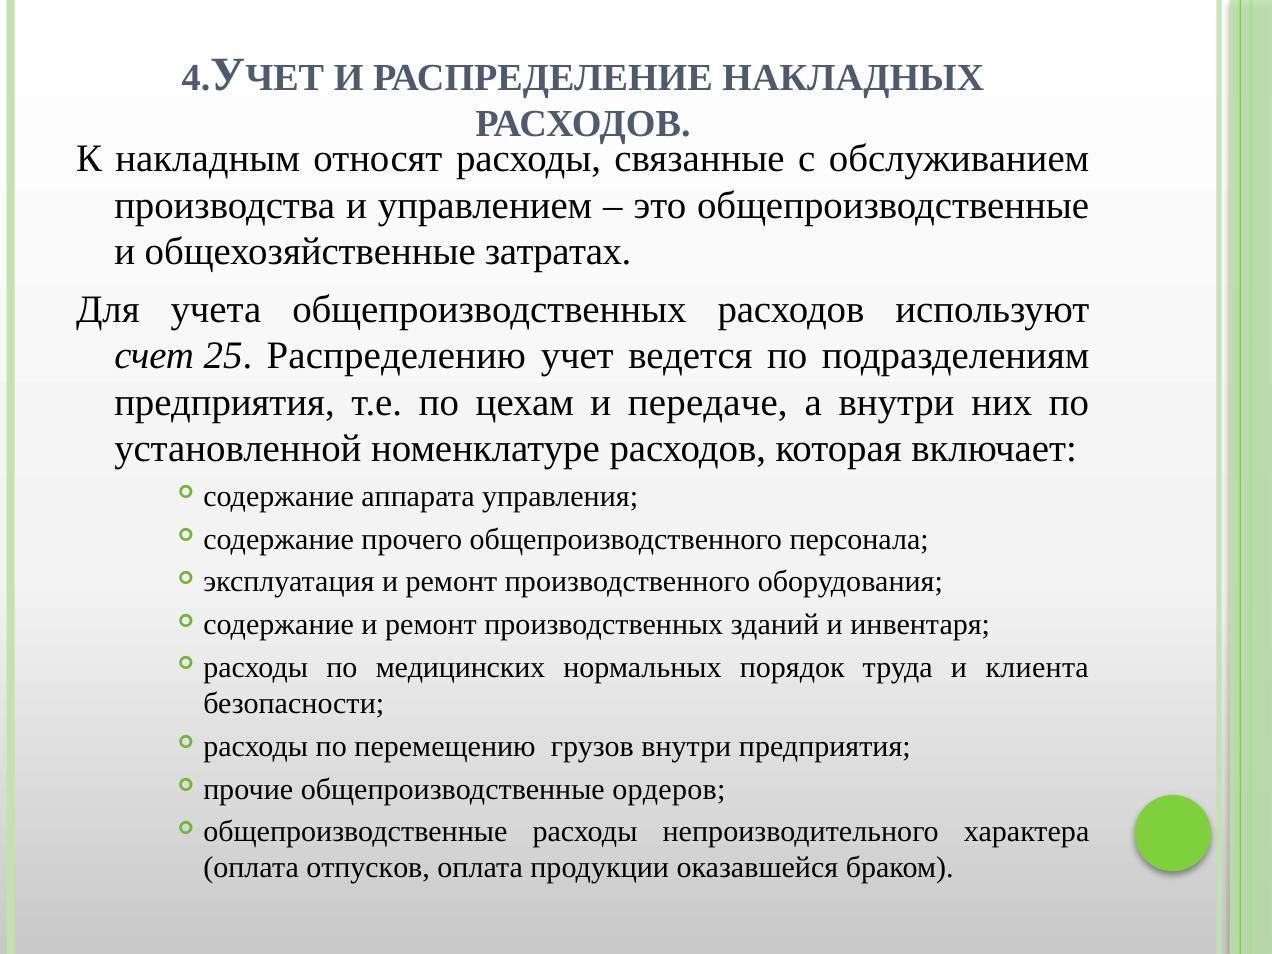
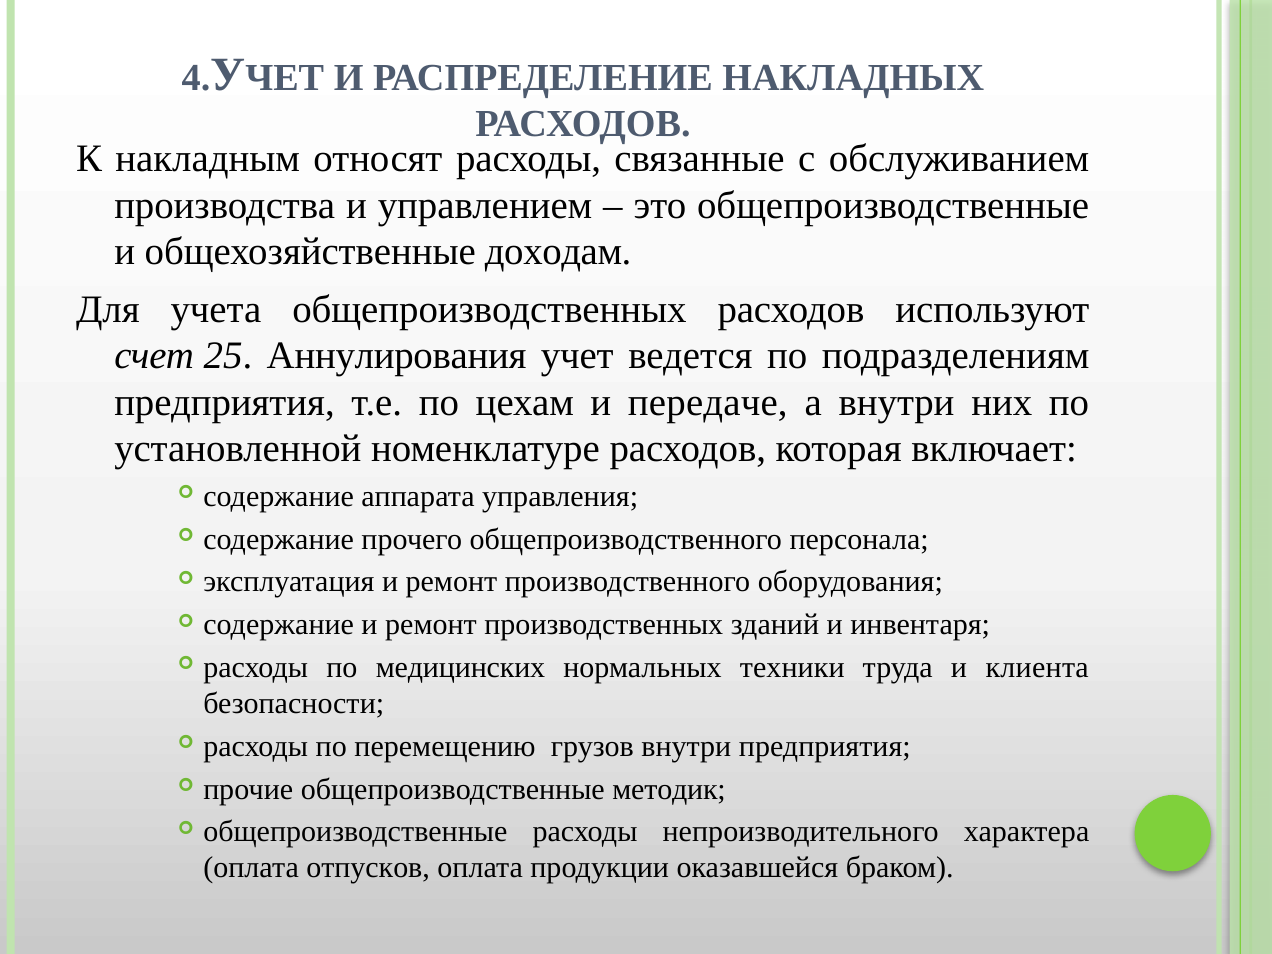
затратах: затратах -> доходам (558, 252)
Распределению: Распределению -> Аннулирования (397, 356)
порядок: порядок -> техники (792, 668)
ордеров: ордеров -> методик (669, 789)
